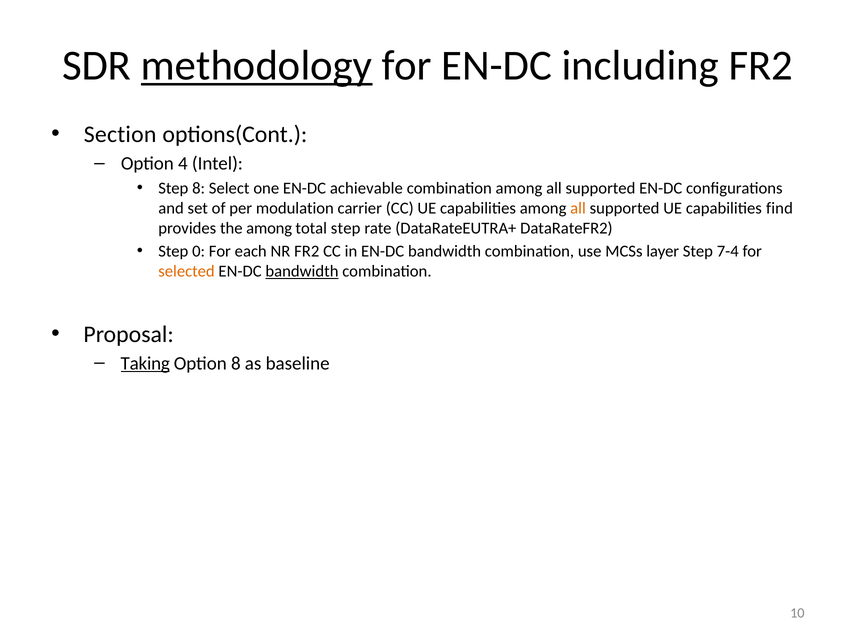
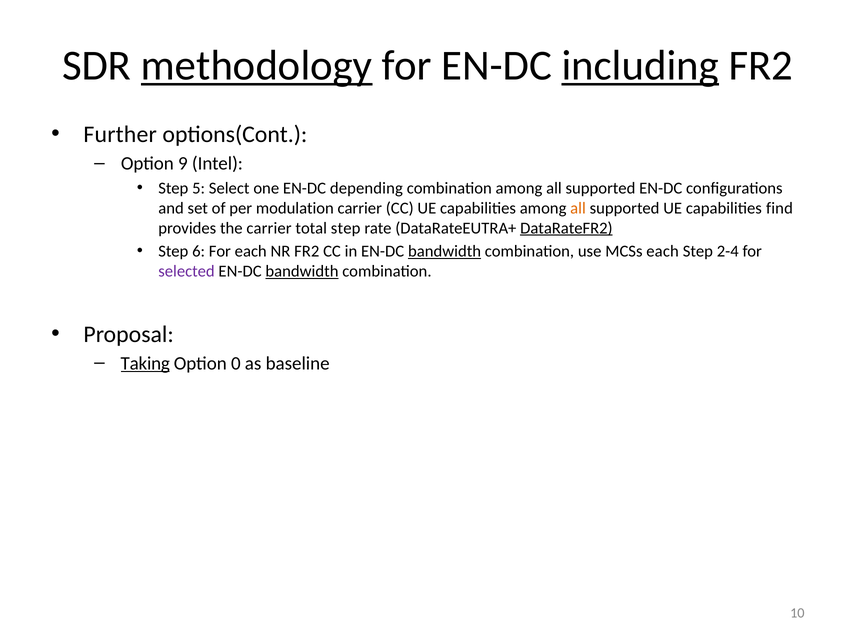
including underline: none -> present (640, 66)
Section: Section -> Further (120, 134)
4: 4 -> 9 (183, 164)
Step 8: 8 -> 5 (199, 188)
achievable: achievable -> depending (366, 188)
the among: among -> carrier (269, 228)
DataRateFR2 underline: none -> present (566, 228)
0: 0 -> 6 (199, 251)
bandwidth underline: none -> present (445, 251)
MCSs layer: layer -> each (663, 251)
7-4: 7-4 -> 2-4 (728, 251)
selected colour: orange -> purple (187, 271)
Option 8: 8 -> 0 (236, 363)
